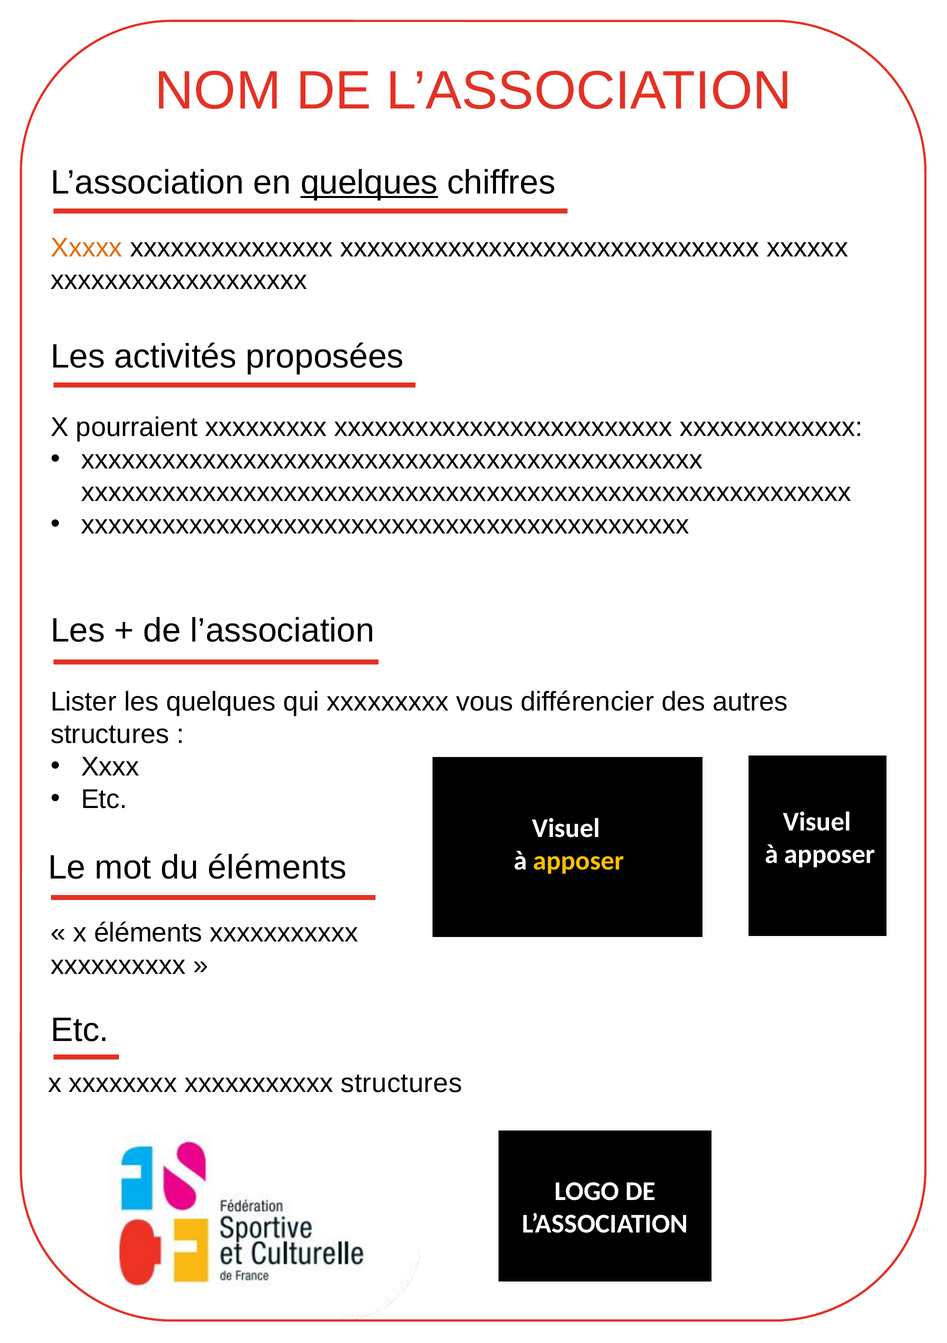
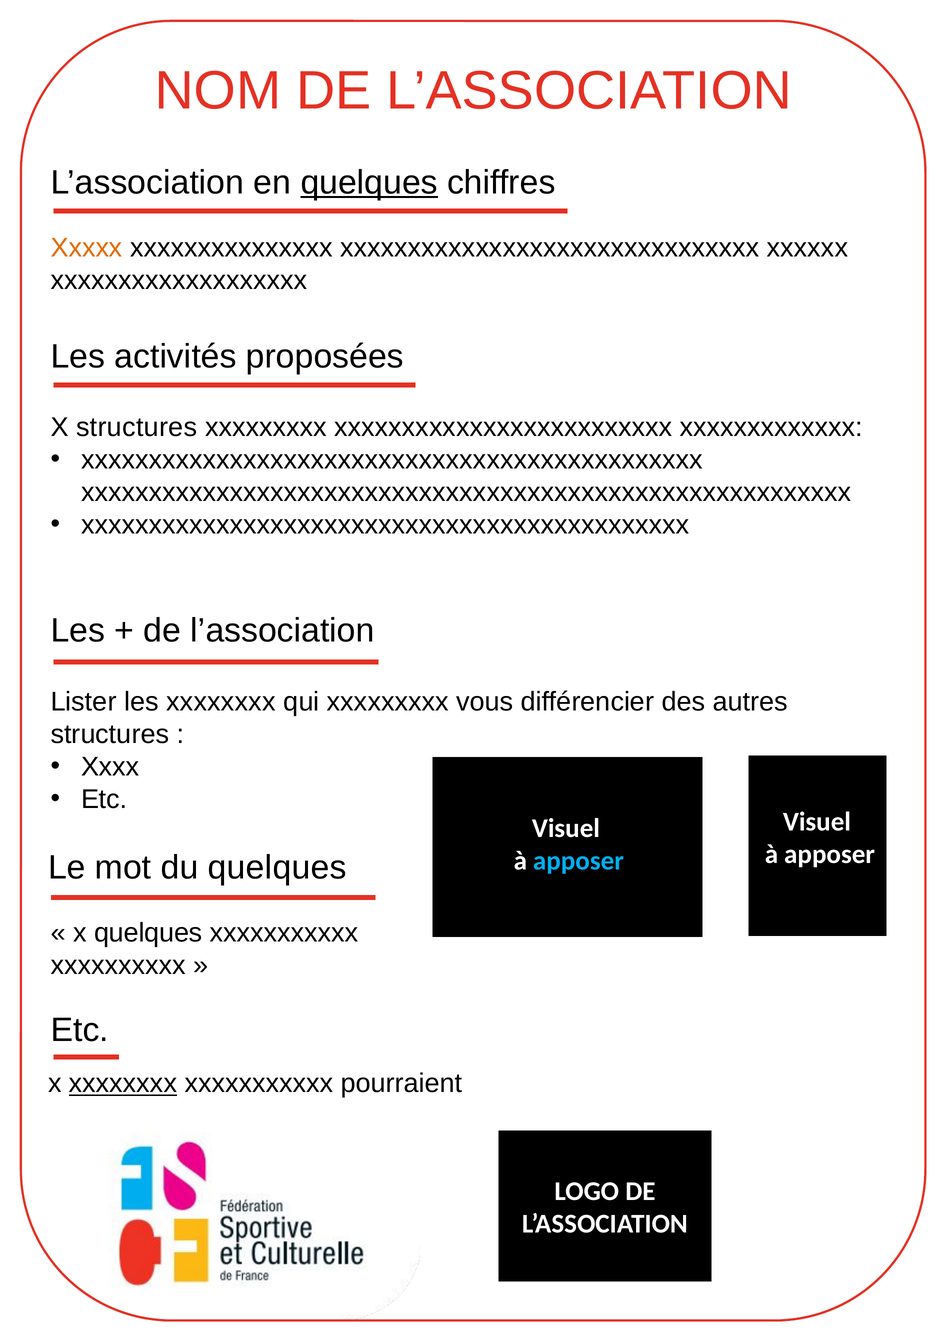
X pourraient: pourraient -> structures (137, 428)
les quelques: quelques -> xxxxxxxx (221, 702)
apposer colour: yellow -> light blue (578, 861)
du éléments: éléments -> quelques (277, 868)
x éléments: éléments -> quelques (148, 933)
xxxxxxxx underline: none -> present (123, 1084)
xxxxxxxxxxx structures: structures -> pourraient (402, 1084)
